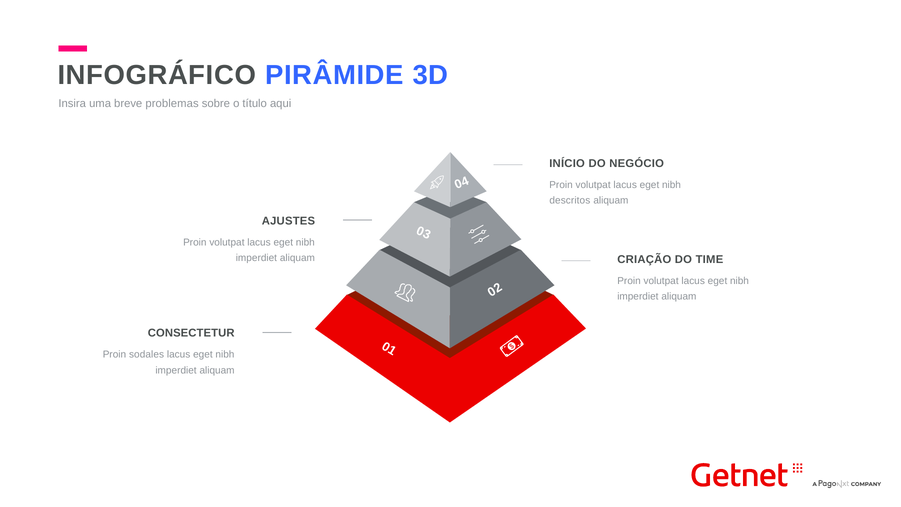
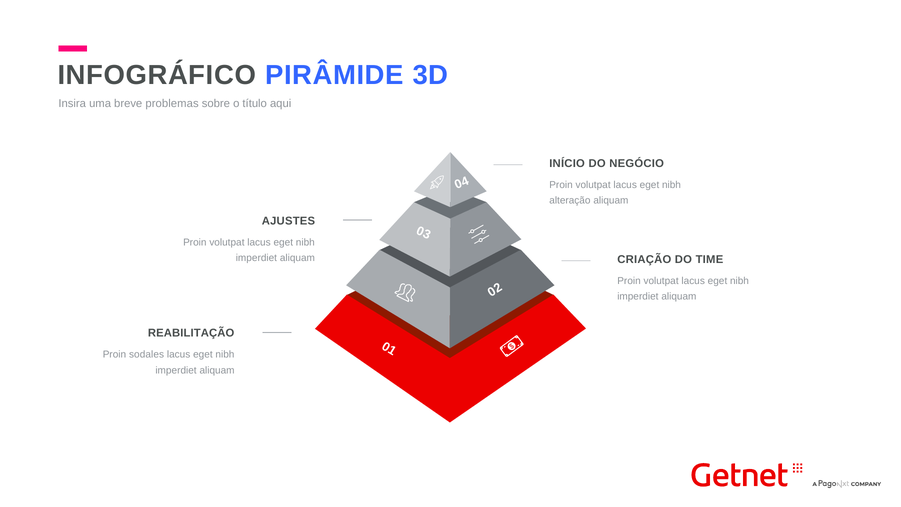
descritos: descritos -> alteração (570, 201)
CONSECTETUR: CONSECTETUR -> REABILITAÇÃO (191, 333)
